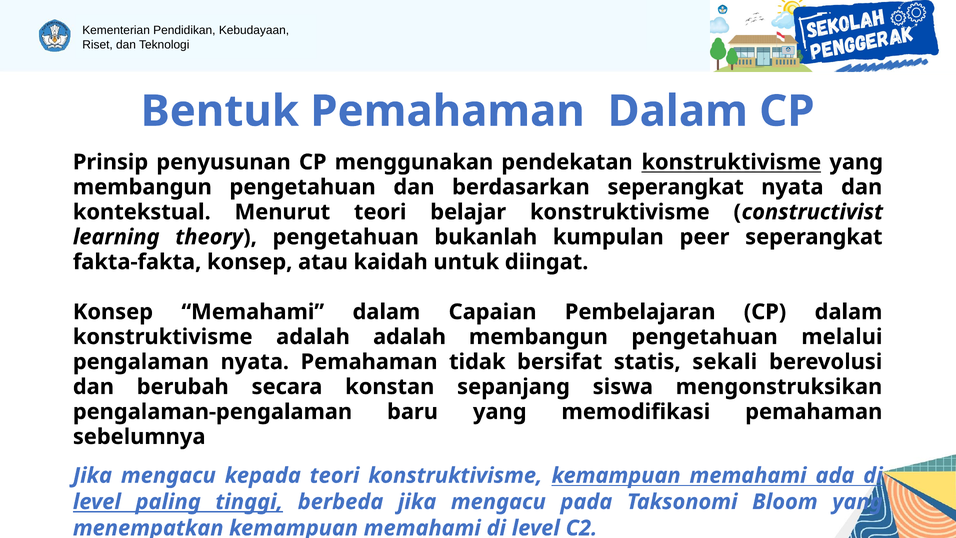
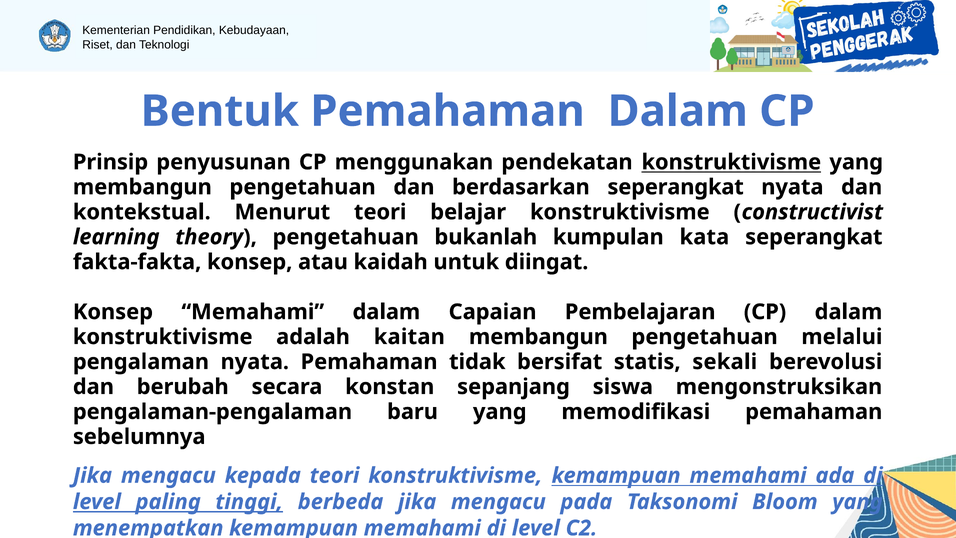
peer: peer -> kata (704, 237)
adalah adalah: adalah -> kaitan (409, 337)
